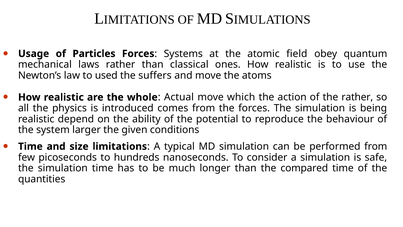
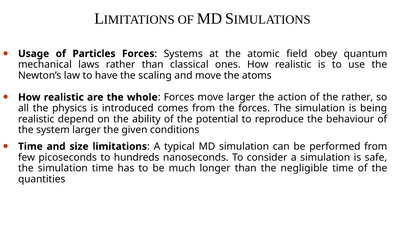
used: used -> have (106, 75)
suffers: suffers -> scaling (155, 75)
Actual: Actual -> Forces (179, 97)
move which: which -> larger (241, 97)
compared: compared -> negligible (304, 168)
